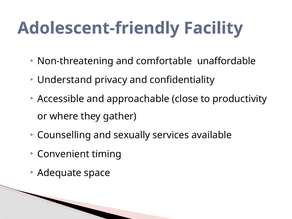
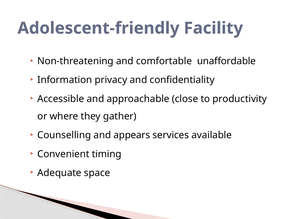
Understand: Understand -> Information (65, 80)
sexually: sexually -> appears (132, 135)
